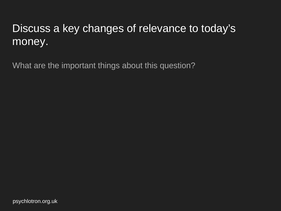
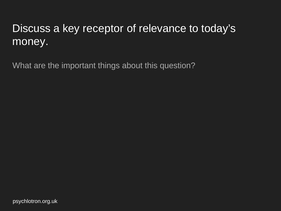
changes: changes -> receptor (103, 28)
